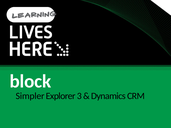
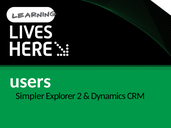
block: block -> users (30, 81)
3: 3 -> 2 (79, 96)
